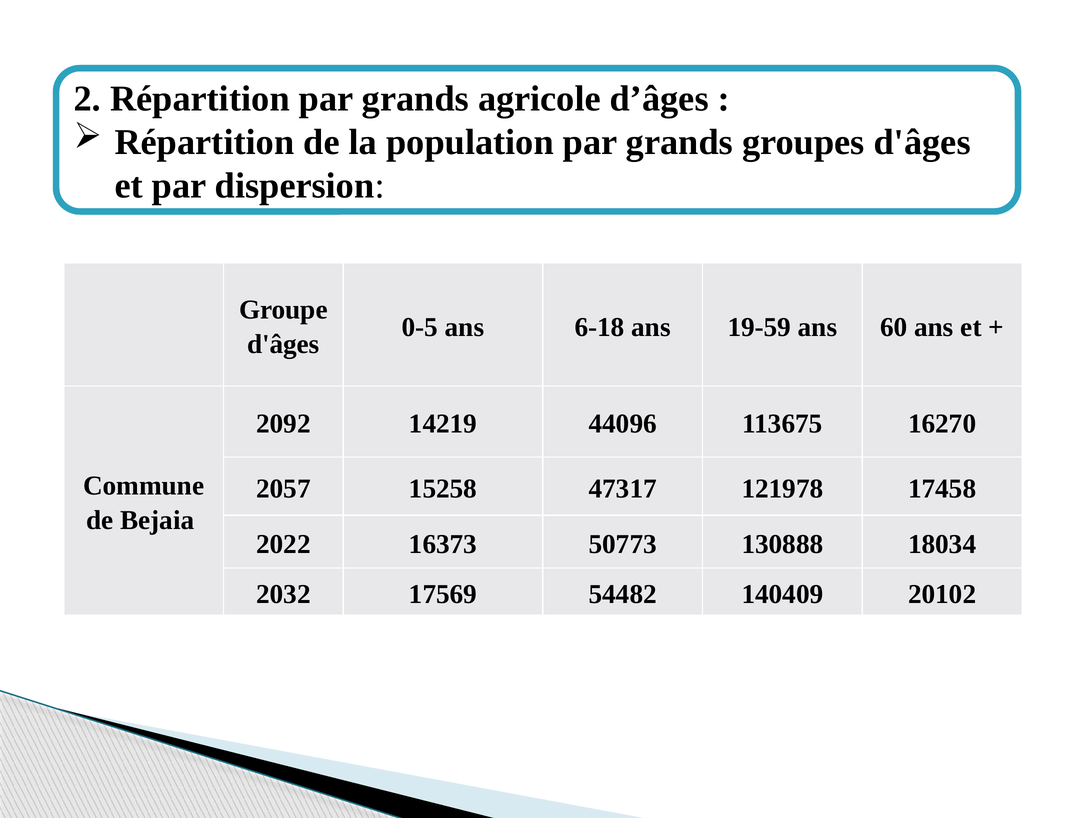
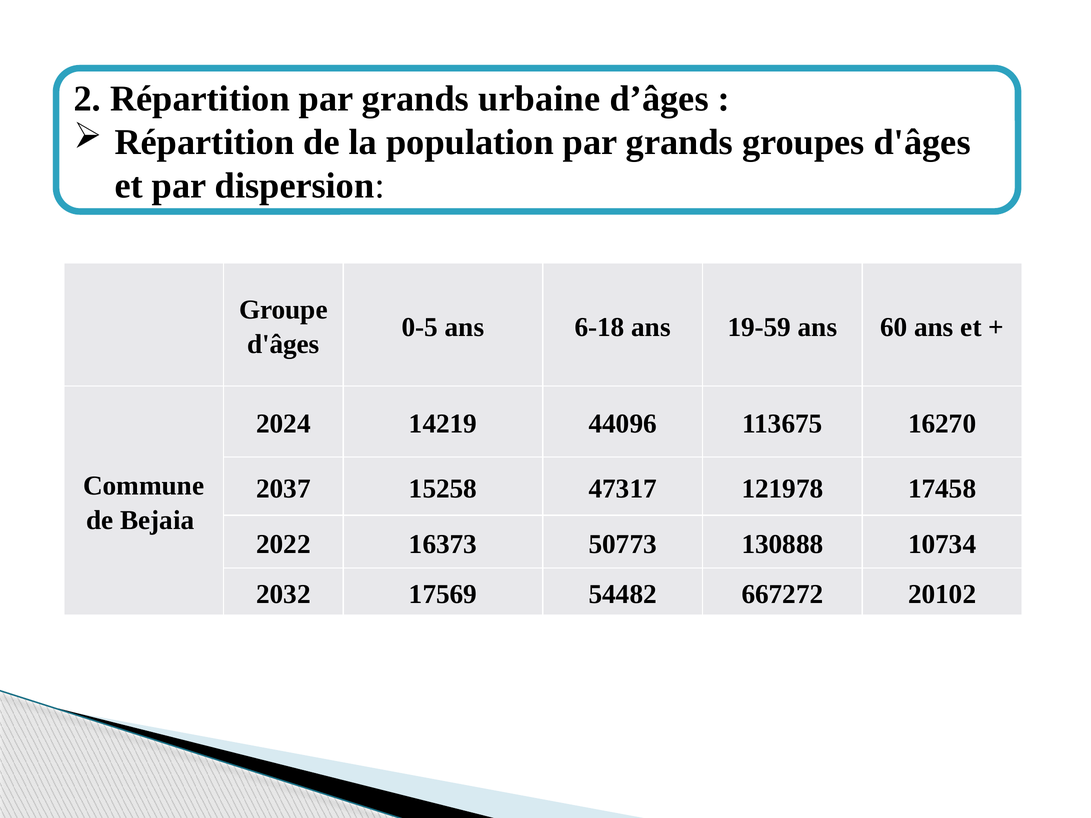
agricole: agricole -> urbaine (539, 99)
2092: 2092 -> 2024 (283, 424)
2057: 2057 -> 2037 (283, 489)
18034: 18034 -> 10734 (942, 544)
140409: 140409 -> 667272 (782, 594)
